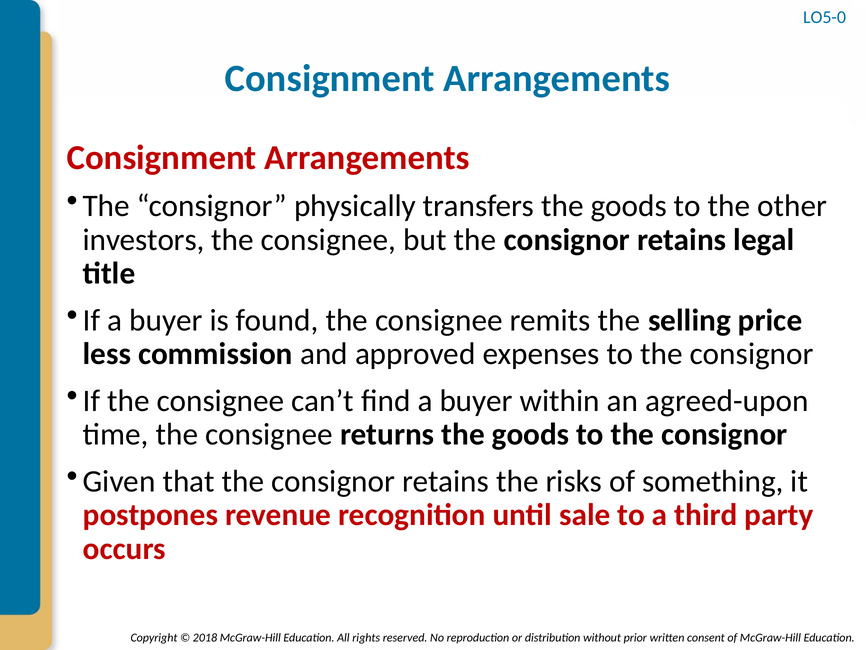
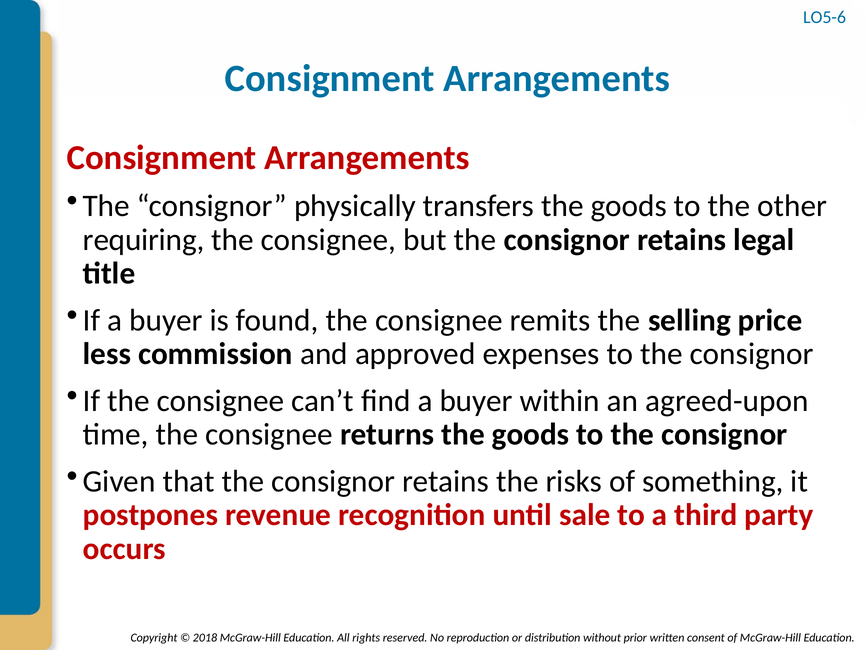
LO5-0: LO5-0 -> LO5-6 (825, 17)
investors: investors -> requiring (144, 240)
